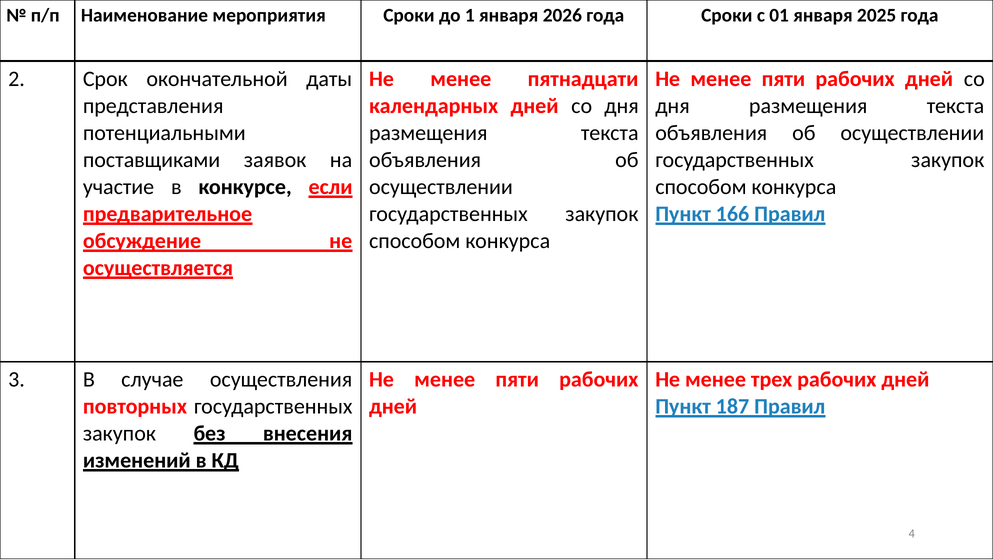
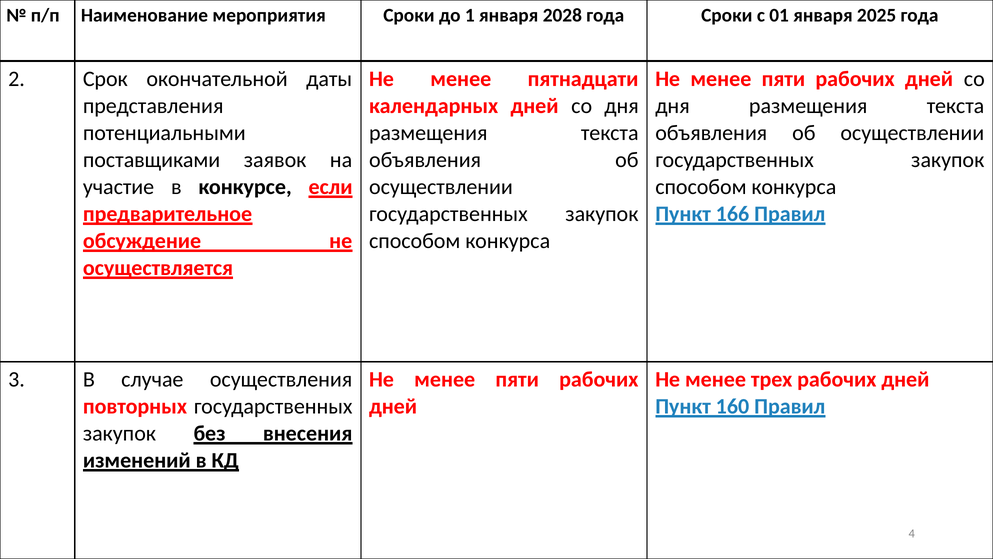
2026: 2026 -> 2028 (562, 15)
187: 187 -> 160 (732, 406)
